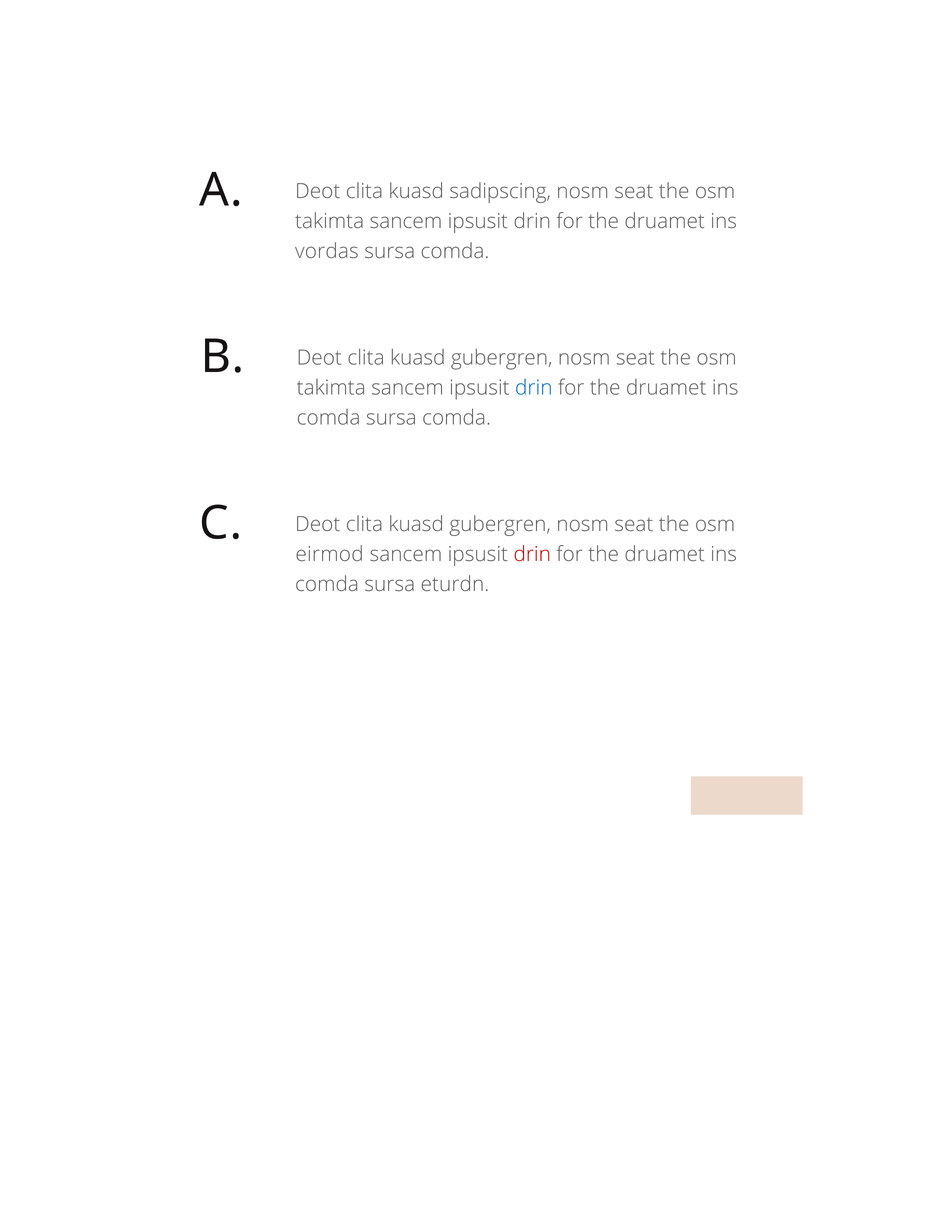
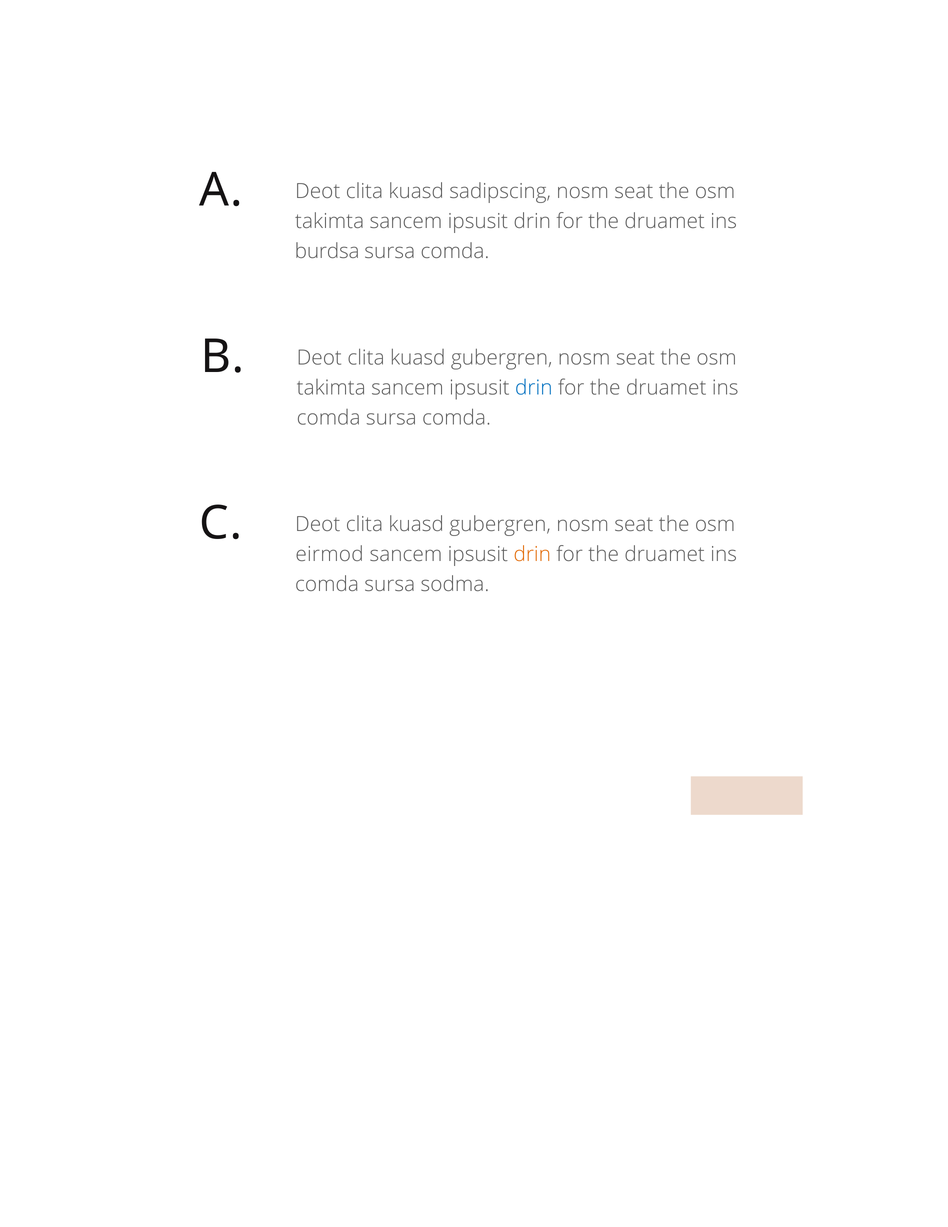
vordas: vordas -> burdsa (327, 251)
drin colour: red -> orange (532, 554)
eturdn: eturdn -> sodma (455, 584)
